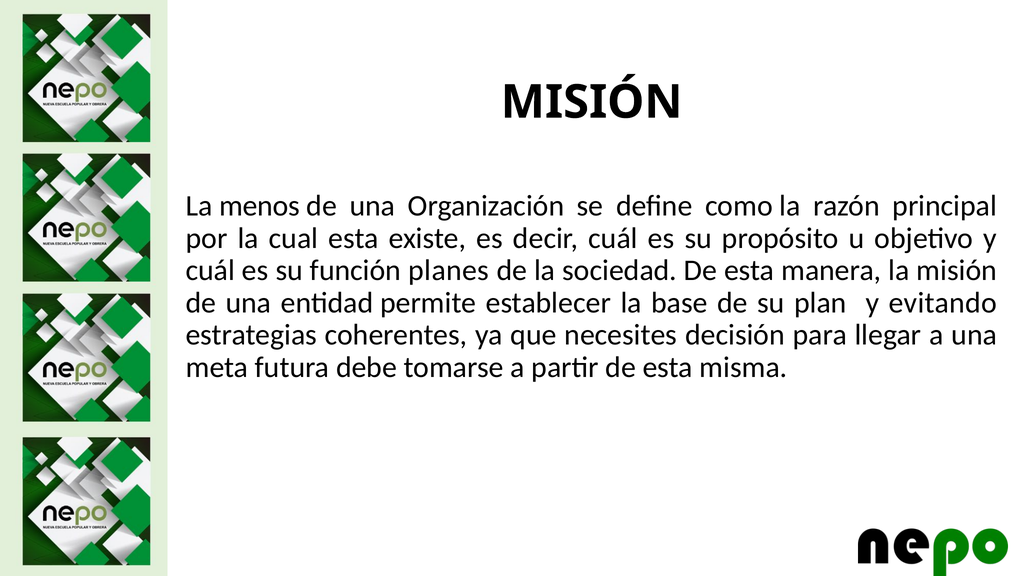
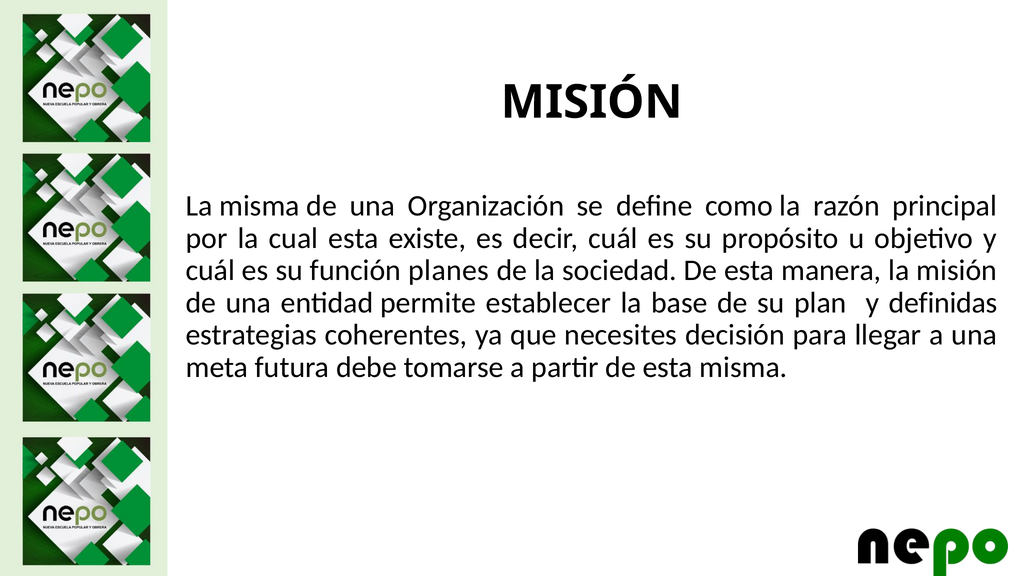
La menos: menos -> misma (259, 206)
evitando: evitando -> definidas (943, 303)
